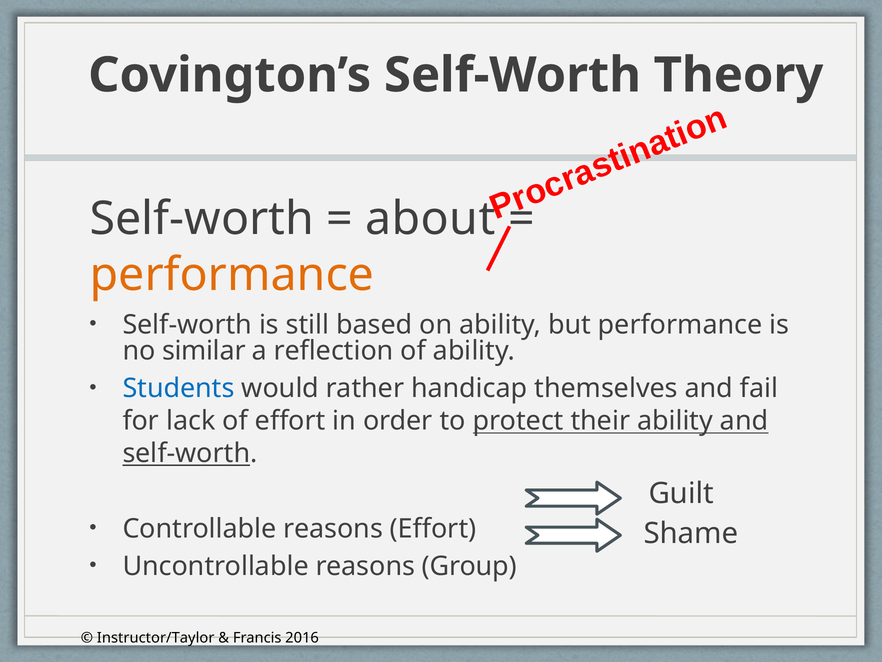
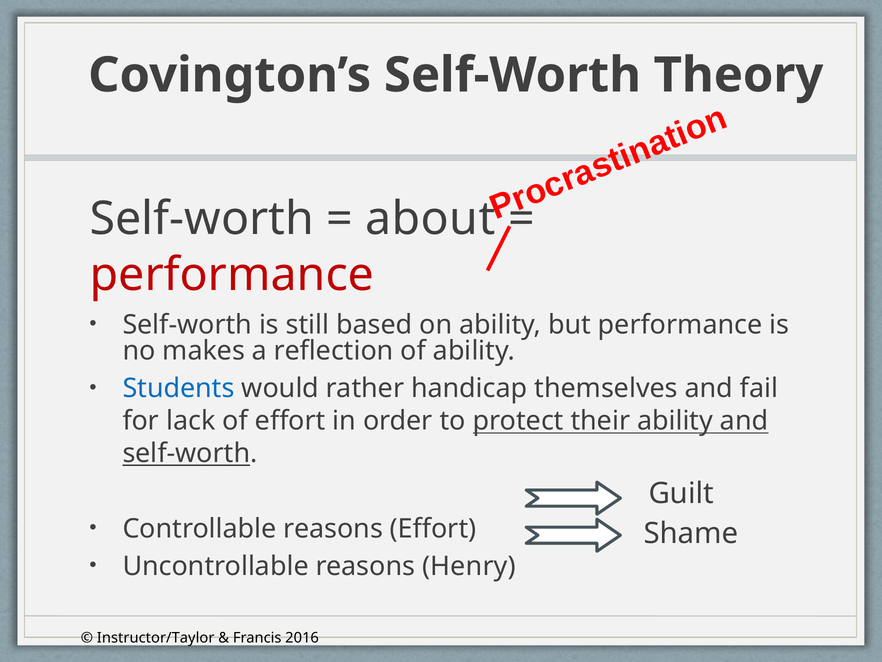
performance colour: orange -> red (232, 275)
similar: similar -> makes (204, 351)
Group: Group -> Henry (469, 566)
